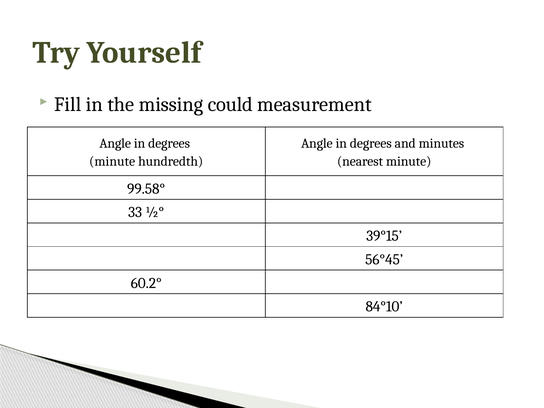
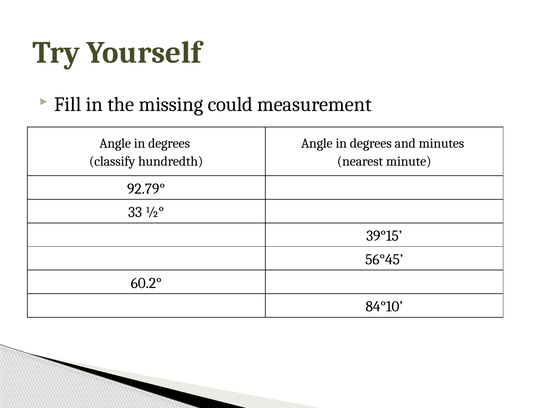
minute: minute -> classify (112, 161)
99.58°: 99.58° -> 92.79° (146, 189)
